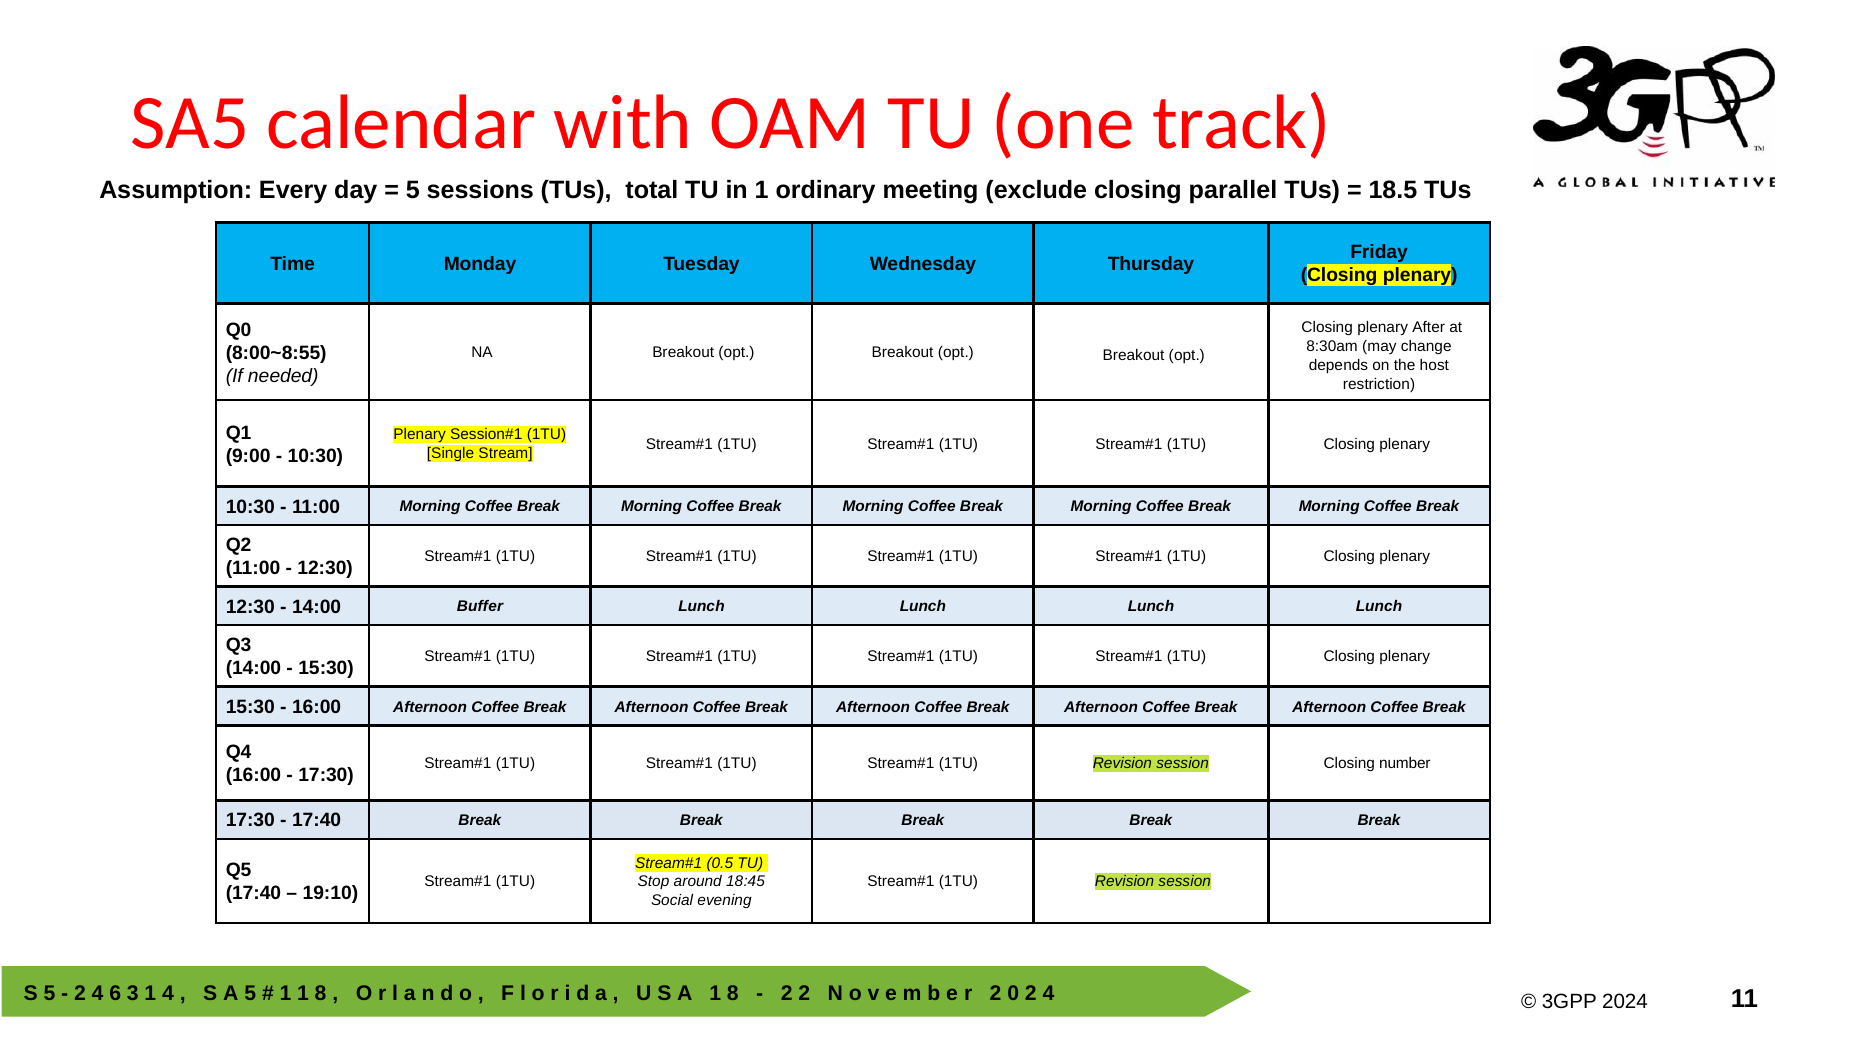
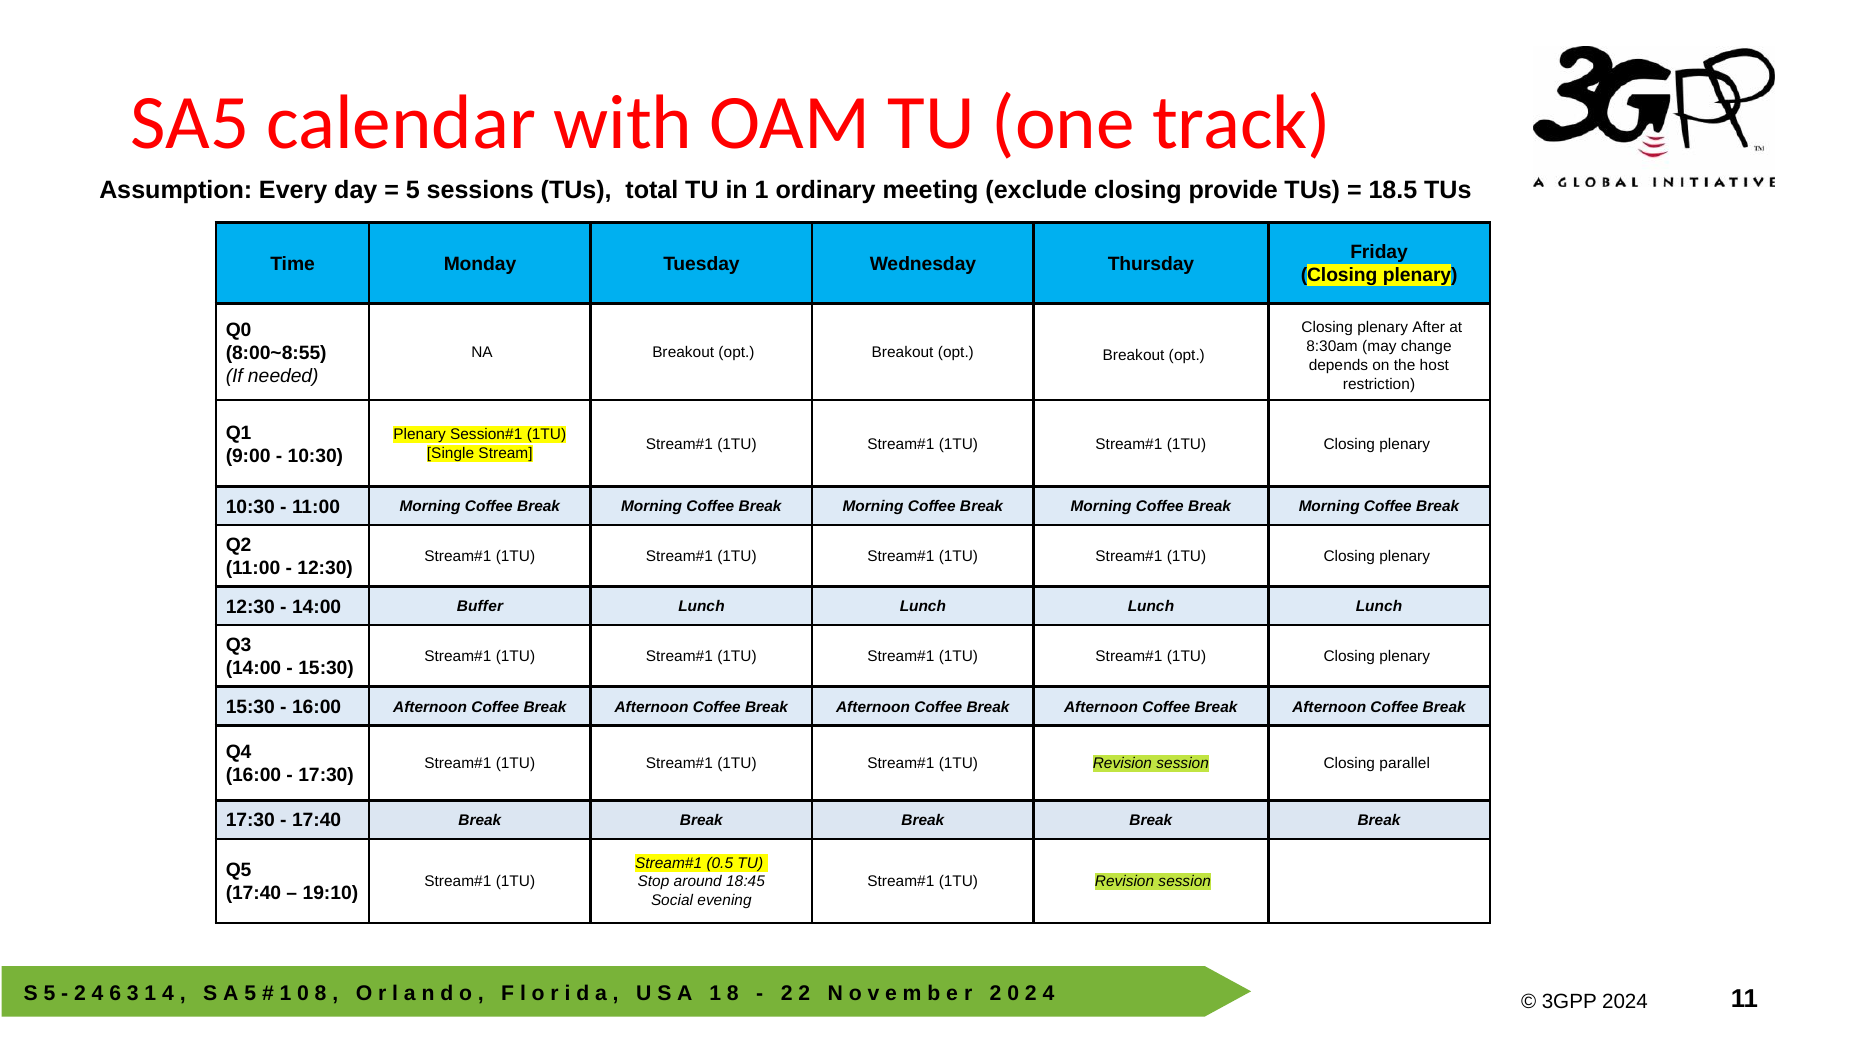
parallel: parallel -> provide (1233, 190)
number: number -> parallel (1405, 764)
1 1: 1 -> 0 (303, 995)
